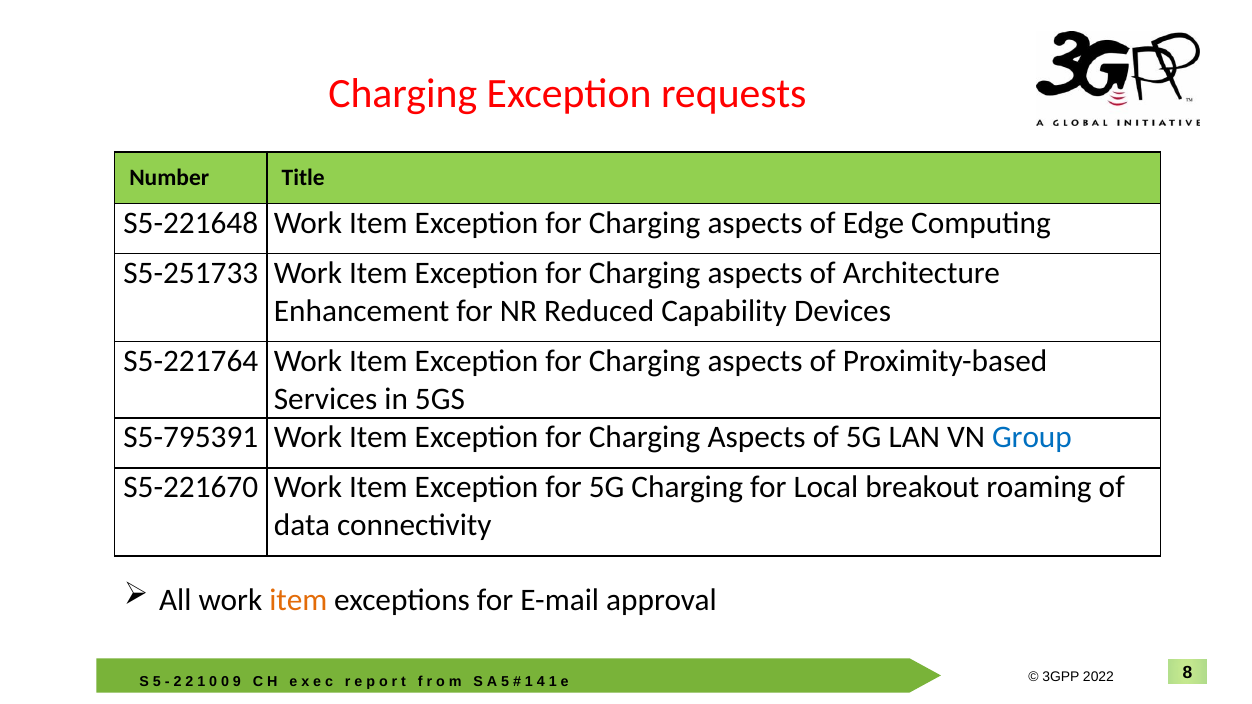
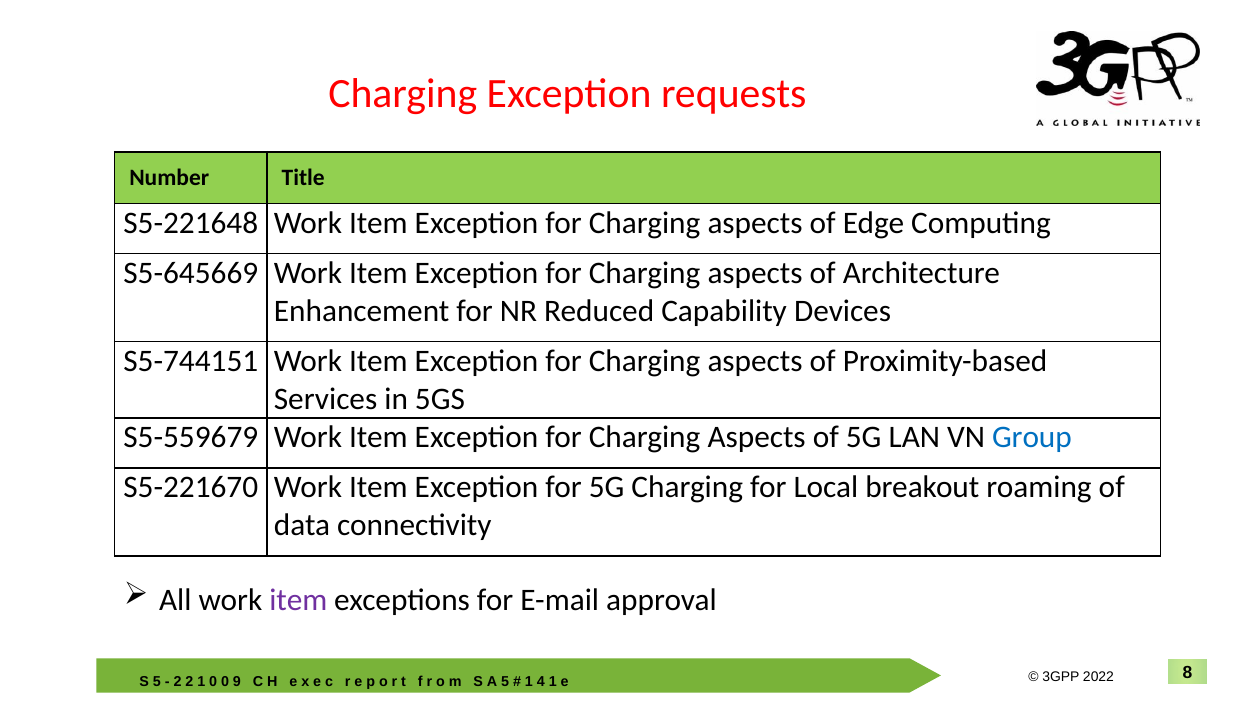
S5-251733: S5-251733 -> S5-645669 (191, 273)
S5-221764: S5-221764 -> S5-744151 (191, 361)
S5-795391: S5-795391 -> S5-559679 (191, 438)
item colour: orange -> purple (298, 600)
